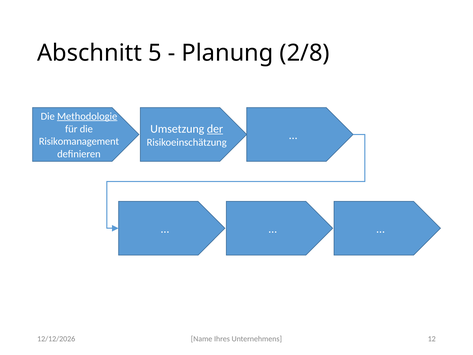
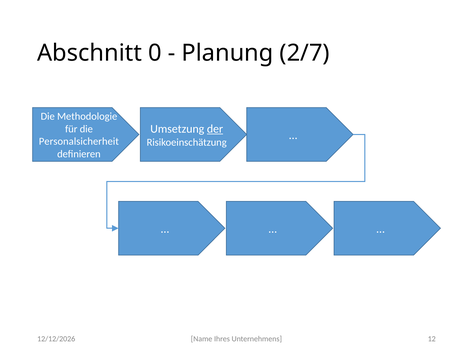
5: 5 -> 0 (155, 53)
2/8: 2/8 -> 2/7 (305, 53)
Methodologie underline: present -> none (87, 116)
Risikomanagement: Risikomanagement -> Personalsicherheit (79, 141)
